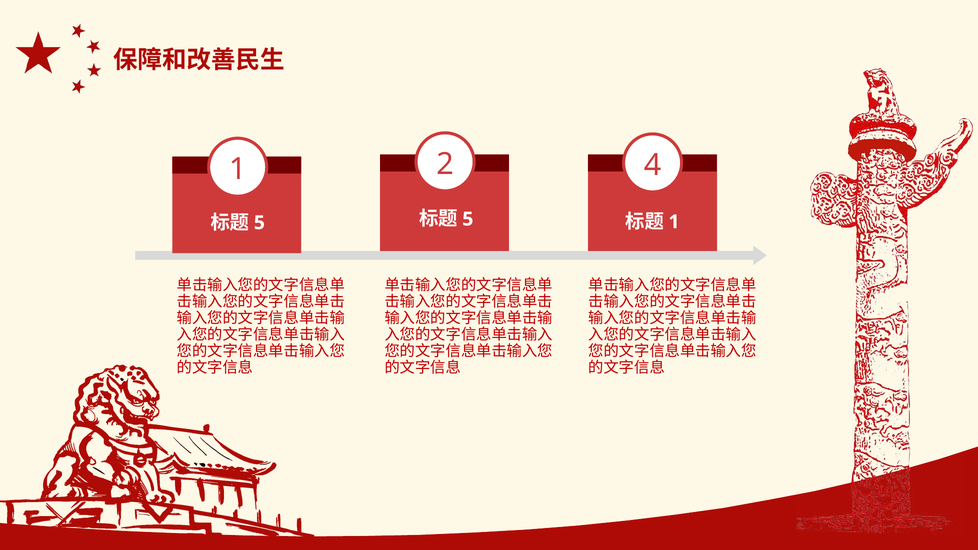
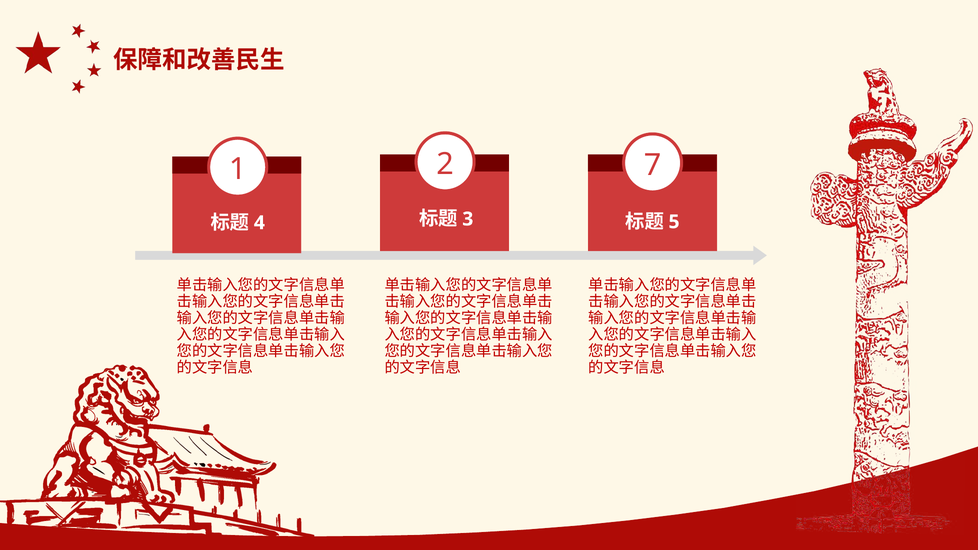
4: 4 -> 7 (653, 165)
5: 5 -> 4 (259, 223)
5: 5 -> 3 (468, 219)
1: 1 -> 5 (674, 222)
